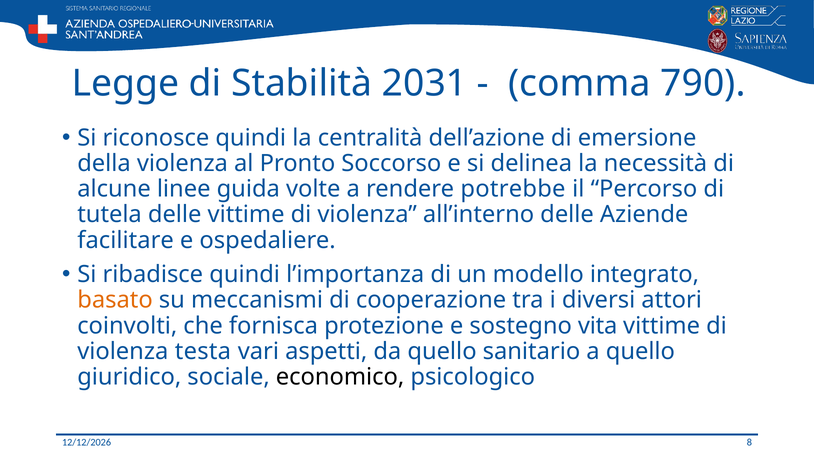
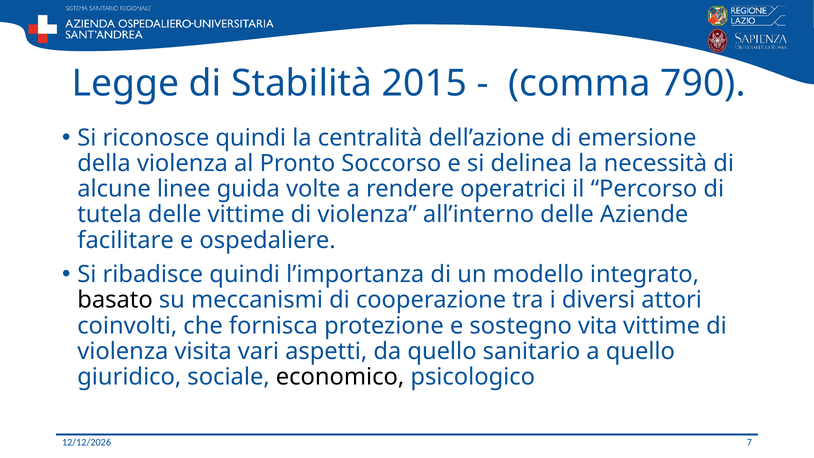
2031: 2031 -> 2015 (425, 83)
potrebbe: potrebbe -> operatrici (513, 189)
basato colour: orange -> black (115, 300)
testa: testa -> visita (203, 351)
8: 8 -> 7 (749, 442)
